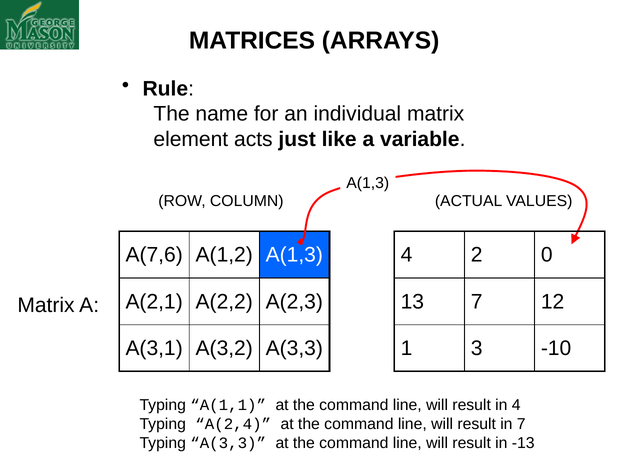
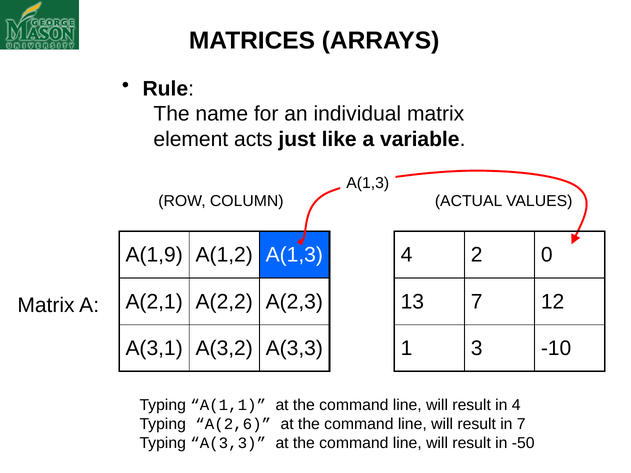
A(7,6: A(7,6 -> A(1,9 (154, 255)
A(2,4: A(2,4 -> A(2,6 (233, 424)
-13: -13 -> -50 (523, 443)
